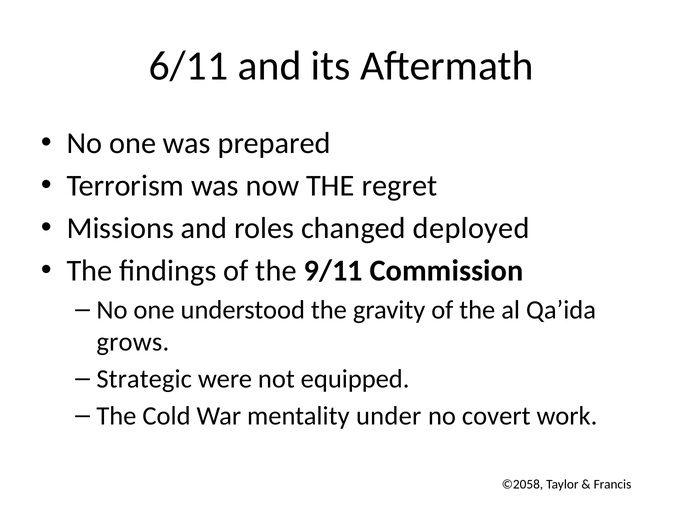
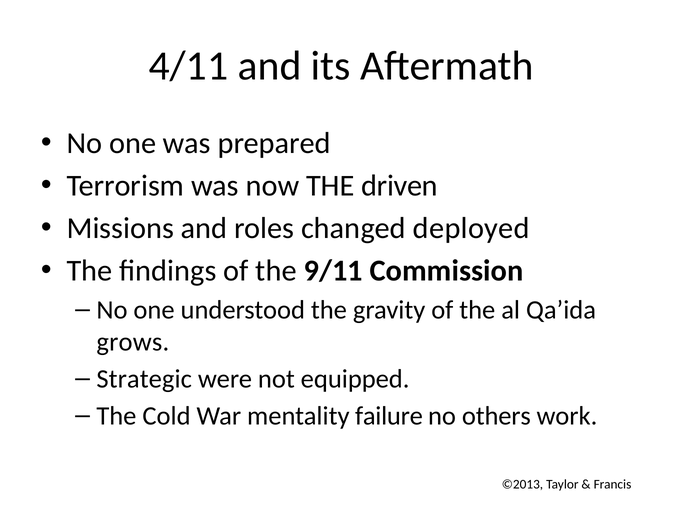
6/11: 6/11 -> 4/11 (188, 66)
regret: regret -> driven (400, 186)
under: under -> failure (389, 416)
covert: covert -> others (496, 416)
©2058: ©2058 -> ©2013 (523, 485)
